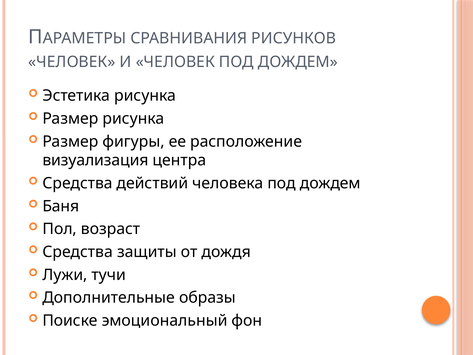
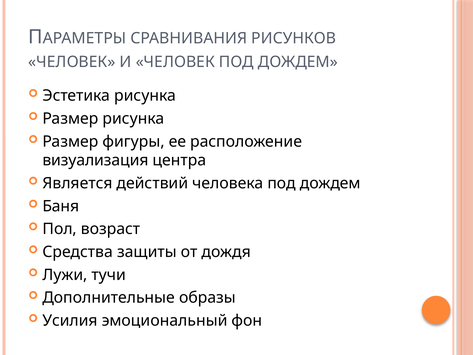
Средства: Средства -> Является (78, 183)
Поиске: Поиске -> Усилия (70, 320)
